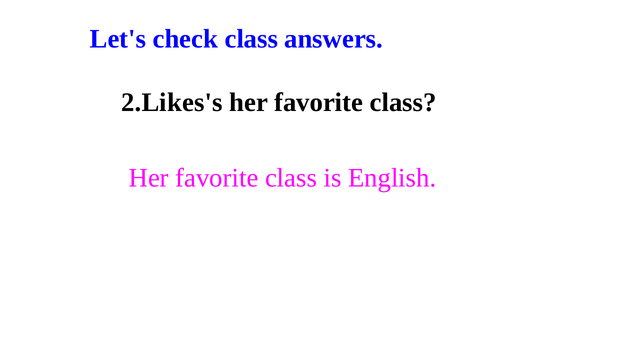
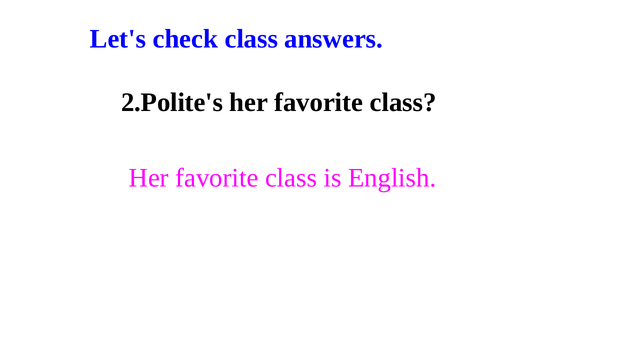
2.Likes's: 2.Likes's -> 2.Polite's (172, 102)
